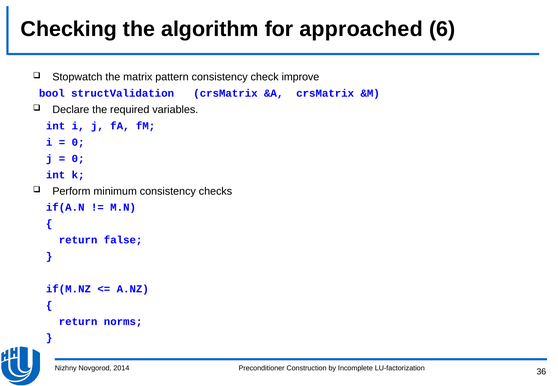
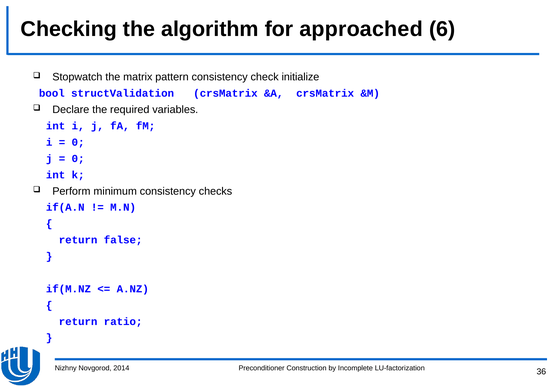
improve: improve -> initialize (300, 77)
norms: norms -> ratio (123, 322)
